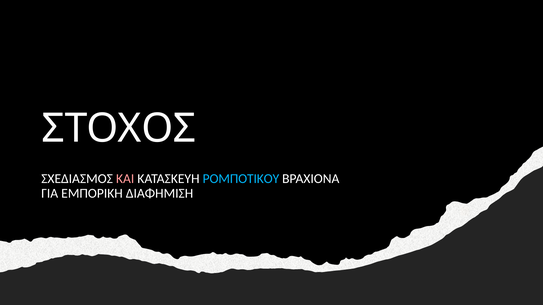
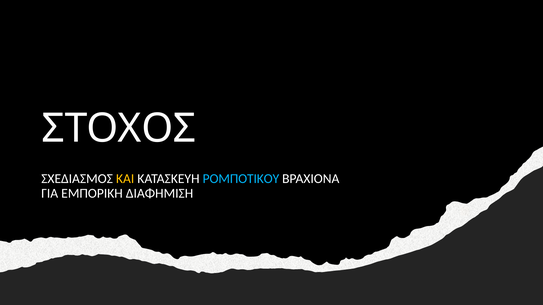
ΚΑΙ colour: pink -> yellow (125, 179)
